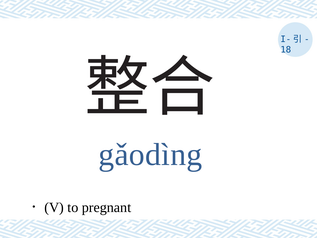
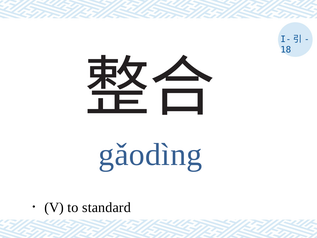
pregnant: pregnant -> standard (106, 207)
